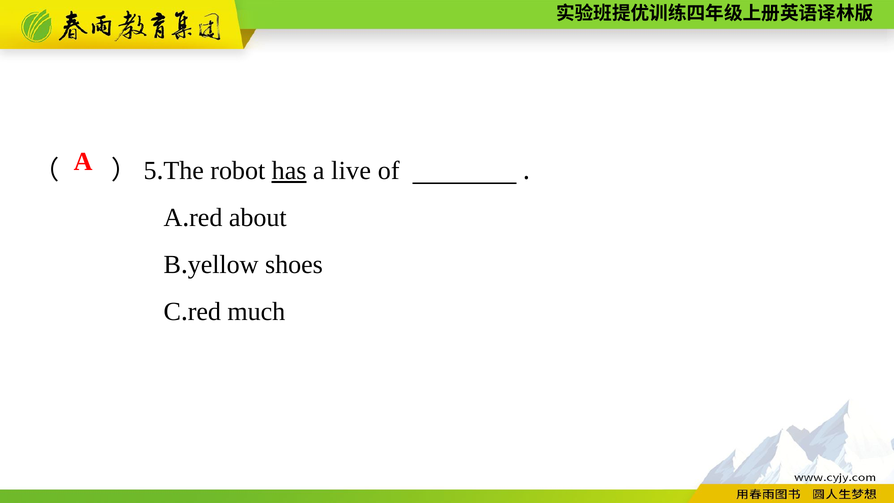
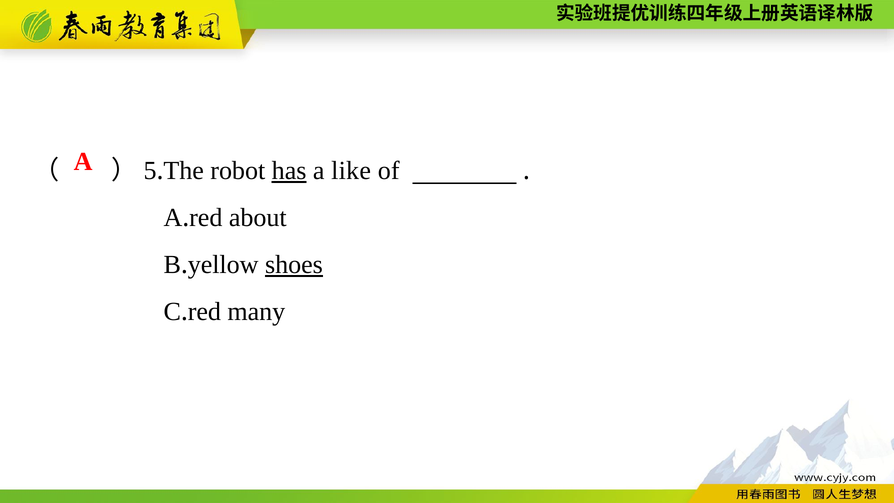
live: live -> like (351, 171)
shoes underline: none -> present (294, 265)
much: much -> many (256, 312)
